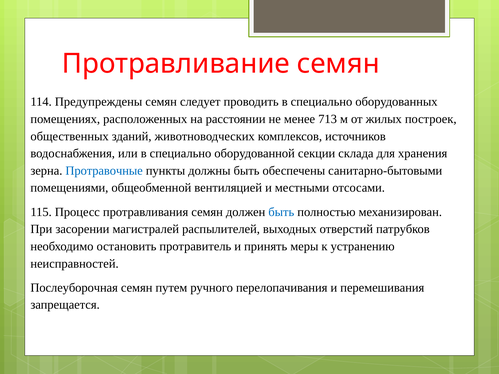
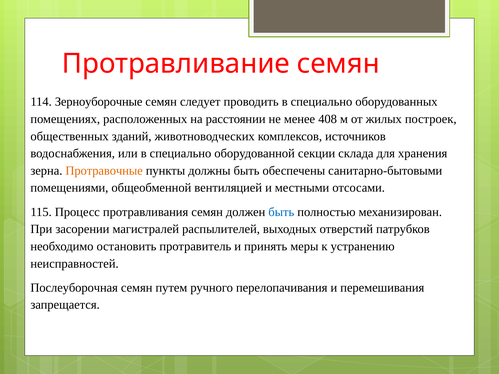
Предупреждены: Предупреждены -> Зерноуборочные (99, 102)
713: 713 -> 408 (328, 119)
Протравочные colour: blue -> orange (104, 171)
